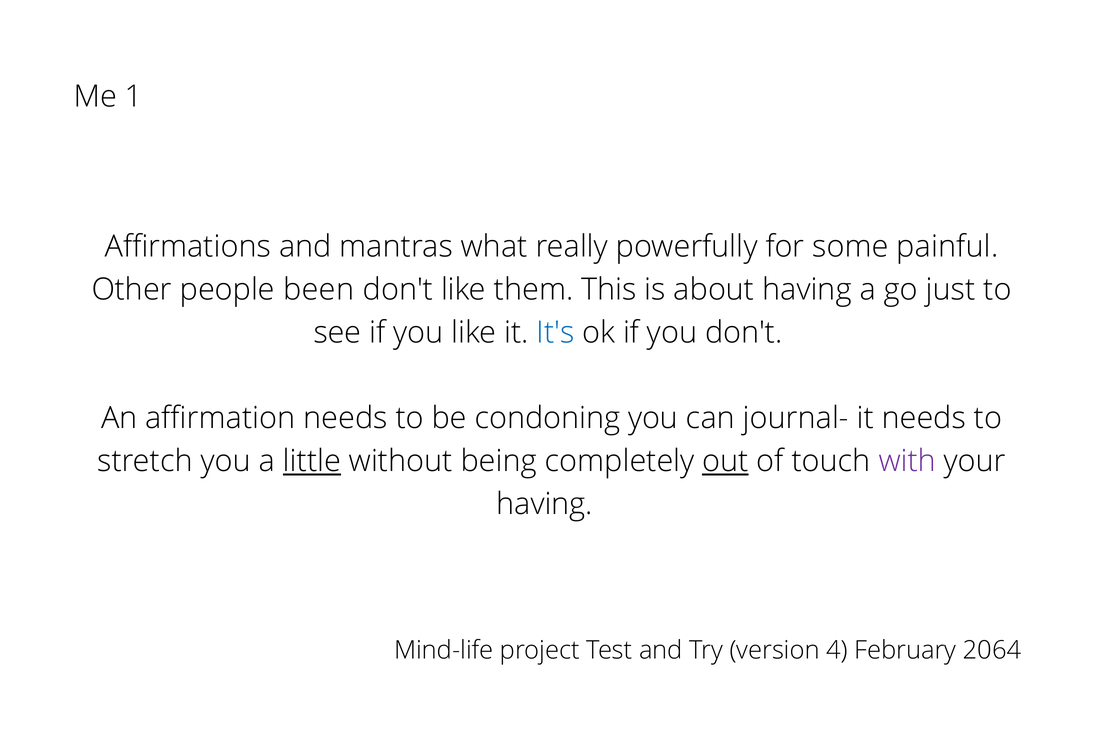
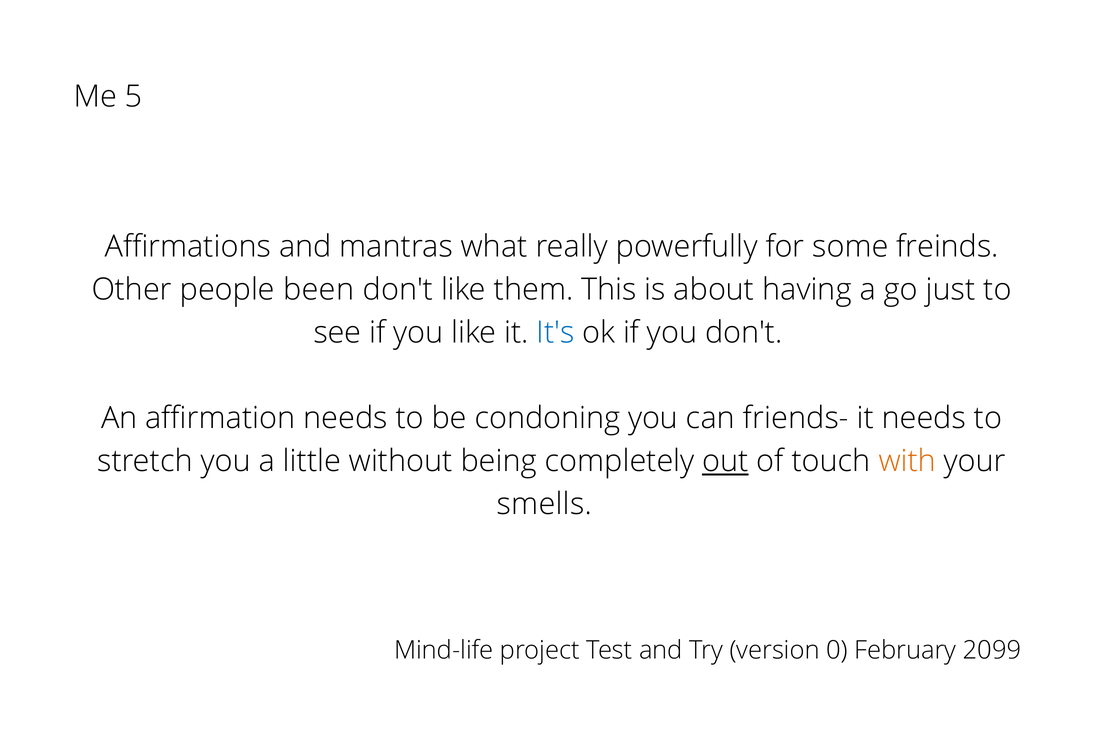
1: 1 -> 5 (134, 96)
painful: painful -> freinds (947, 246)
journal-: journal- -> friends- (796, 418)
little underline: present -> none (312, 461)
with colour: purple -> orange (907, 461)
having: having -> smells (544, 504)
4: 4 -> 0 (837, 650)
2064: 2064 -> 2099 (992, 650)
